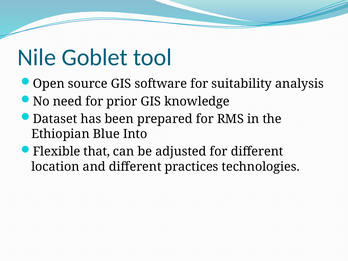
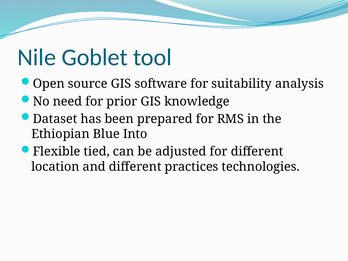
that: that -> tied (97, 152)
